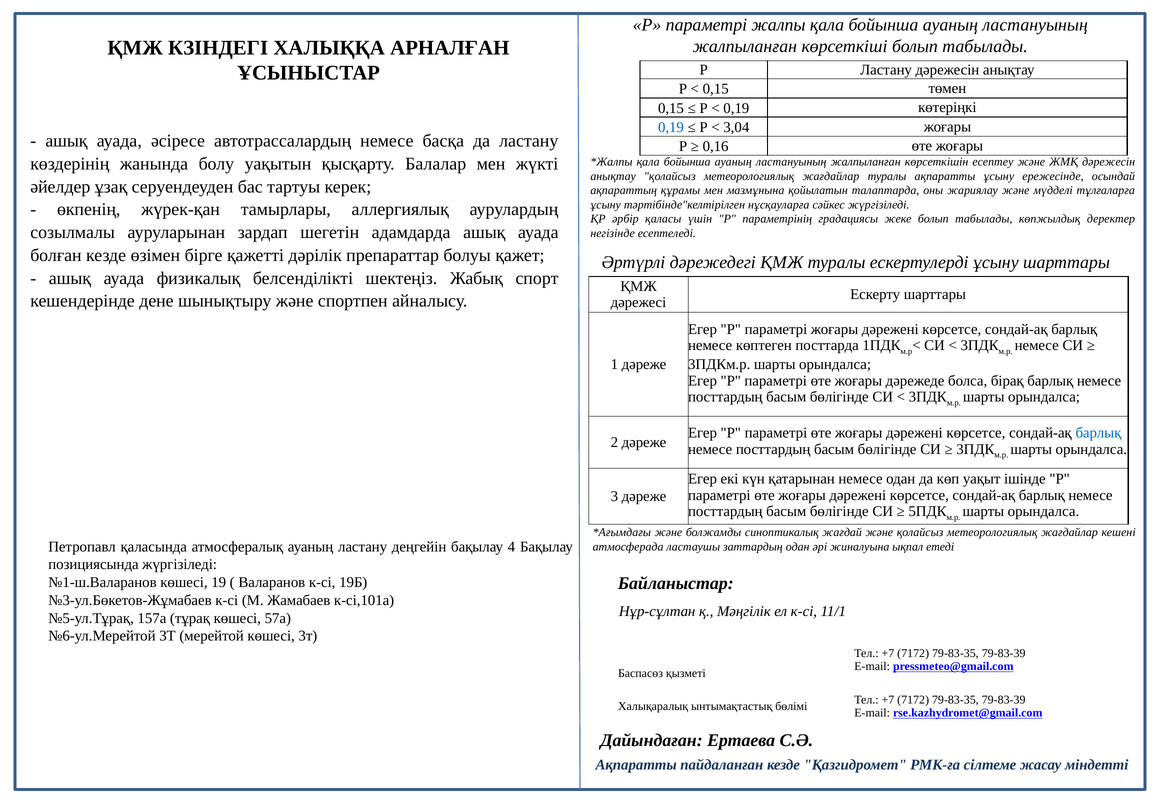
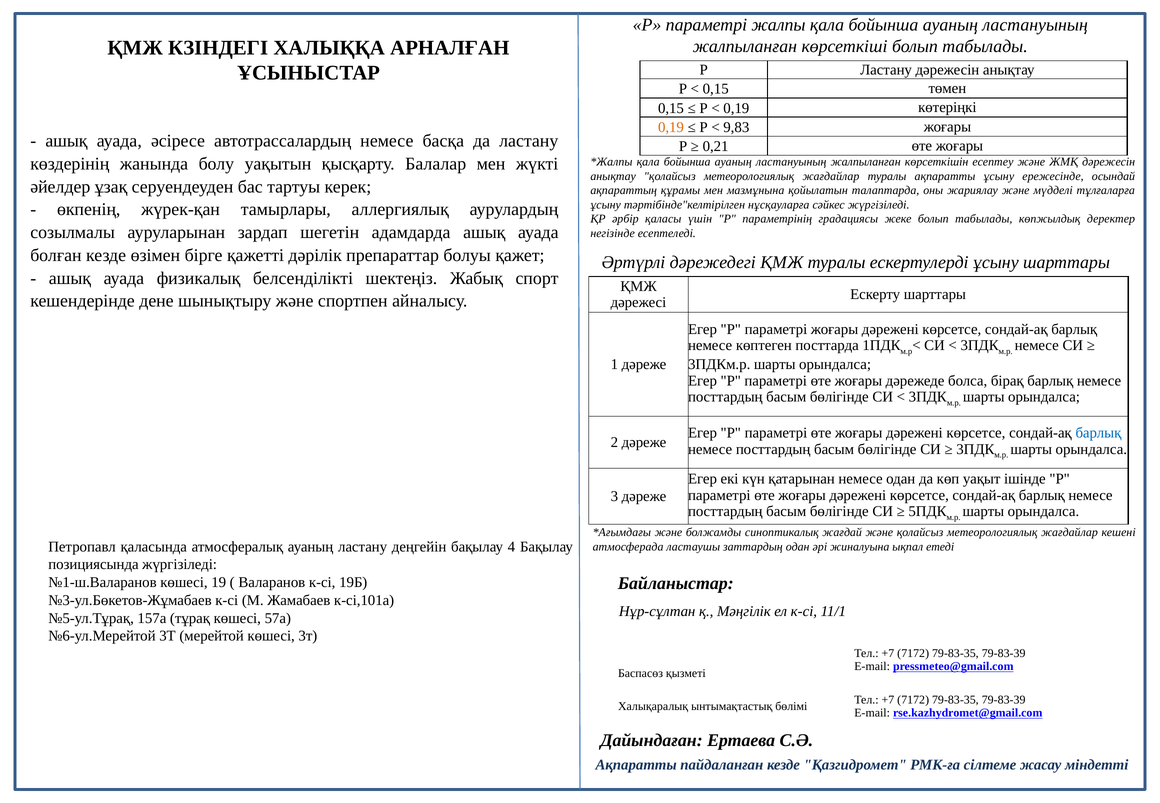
0,19 colour: blue -> orange (671, 127)
3,04: 3,04 -> 9,83 (736, 127)
0,16: 0,16 -> 0,21 (716, 146)
